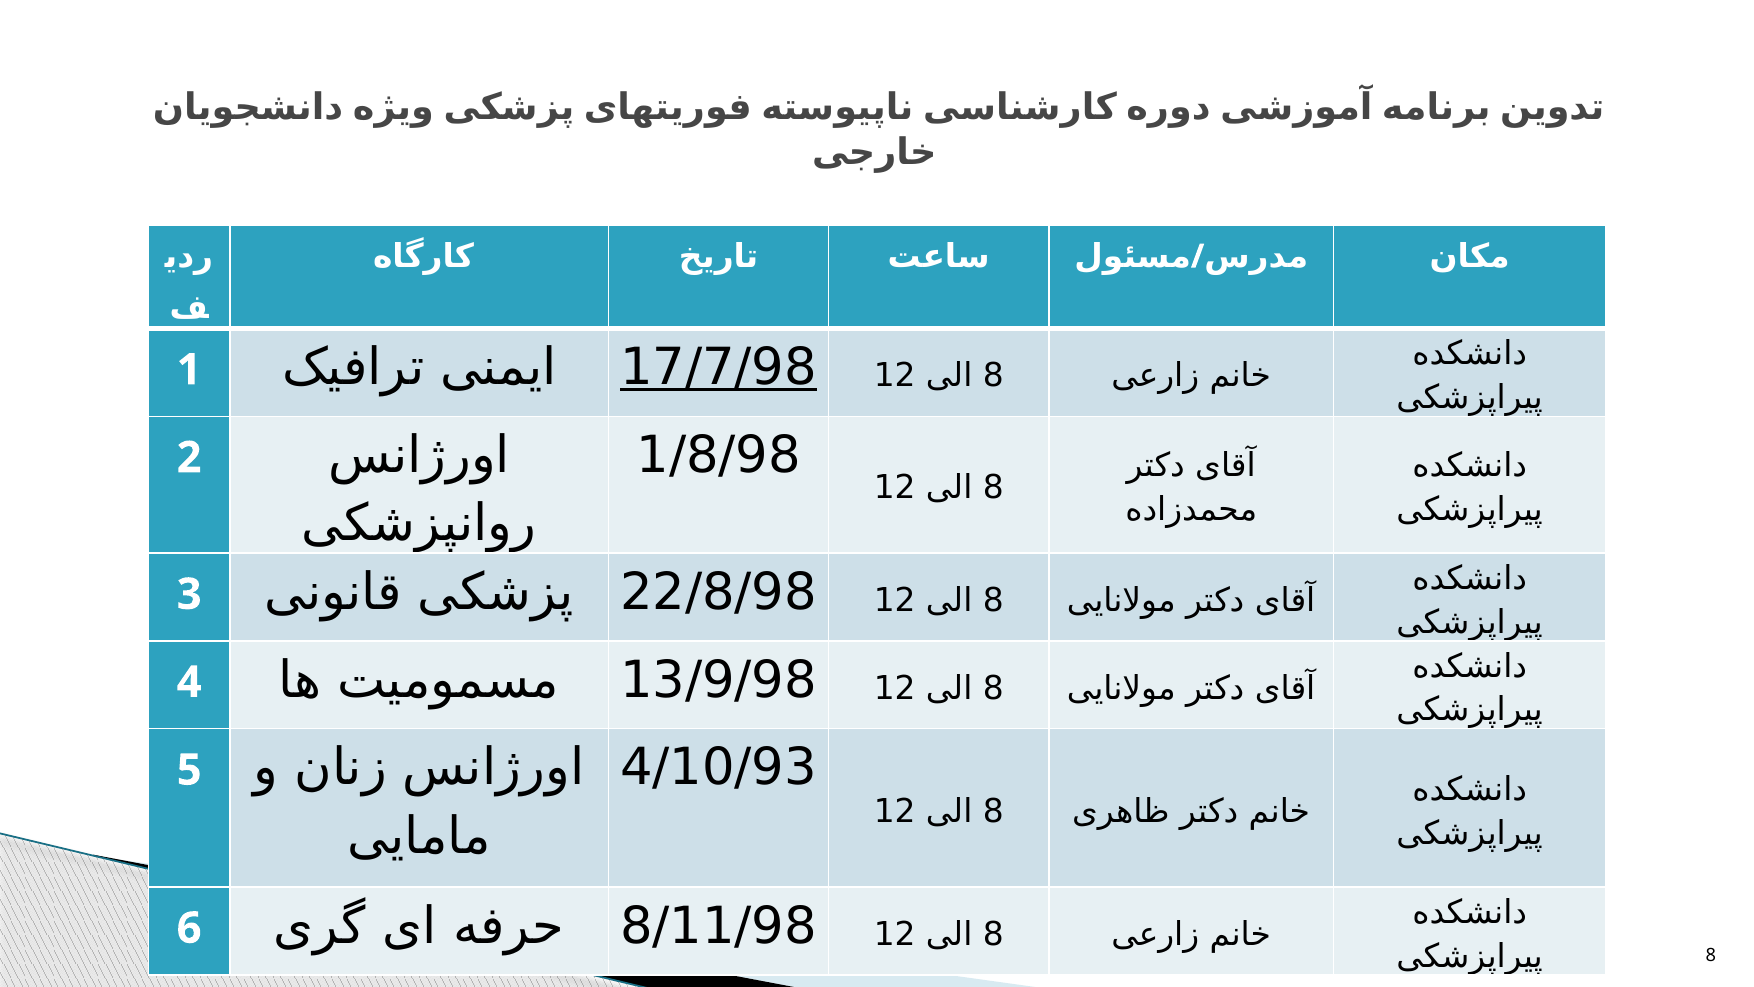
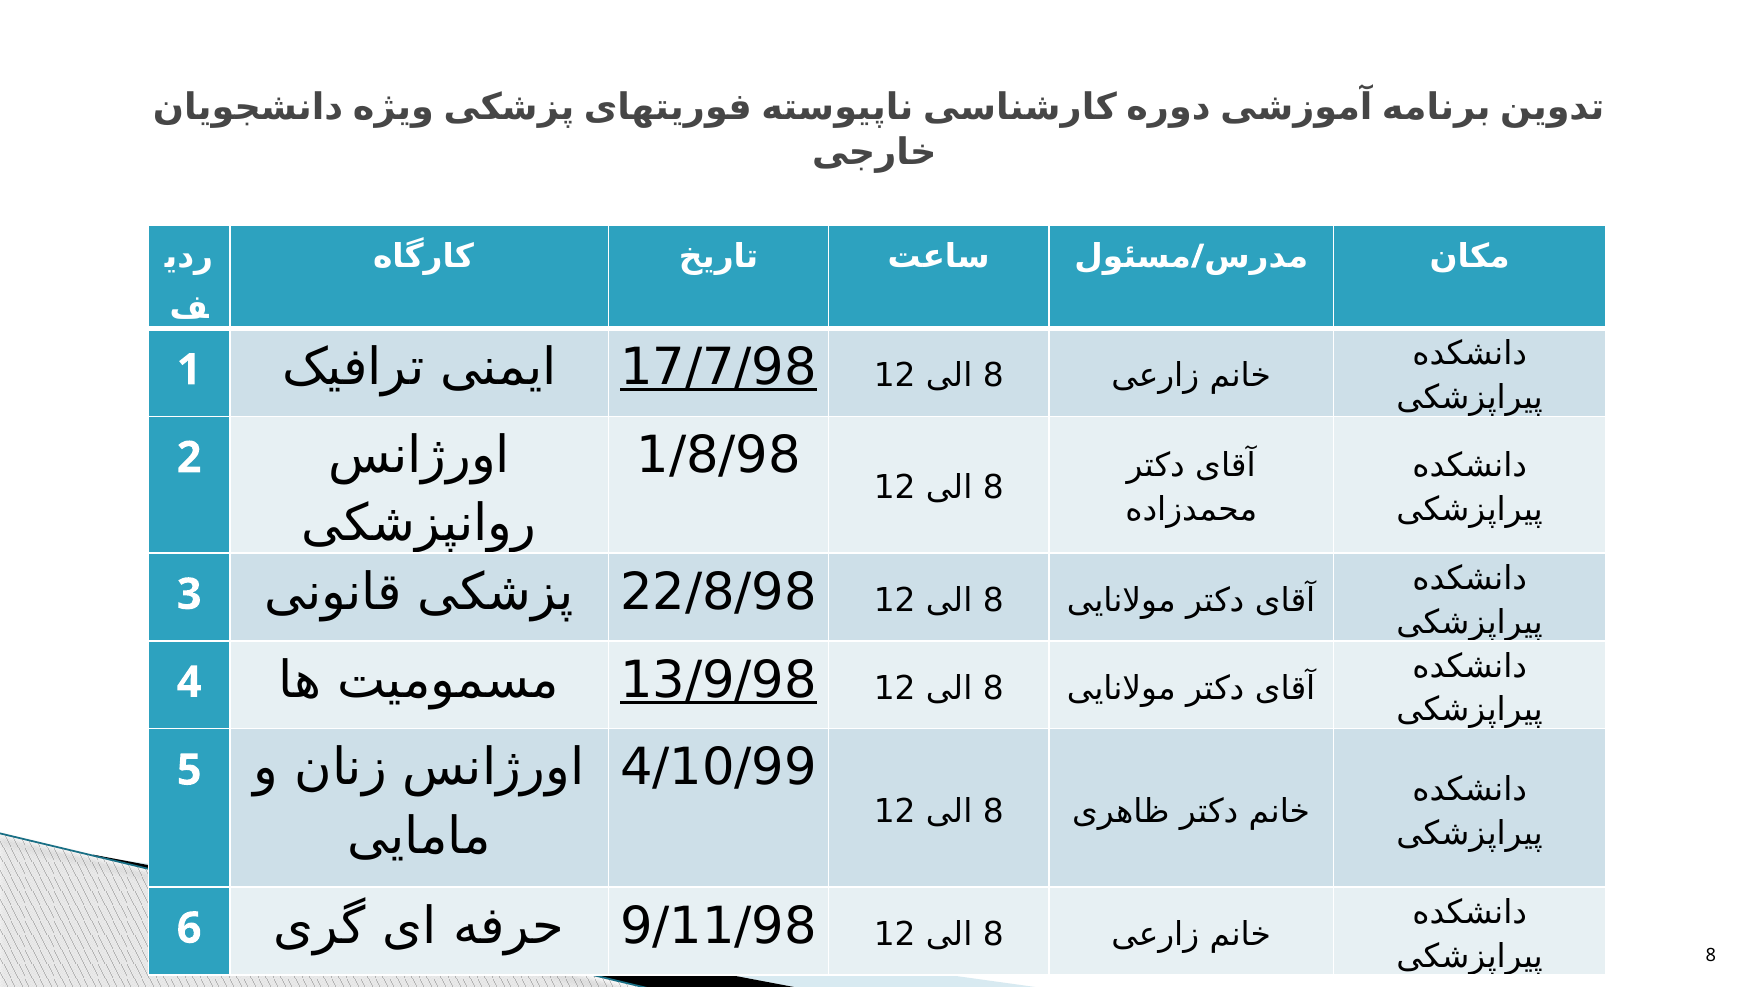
13/9/98 underline: none -> present (719, 680)
4/10/93: 4/10/93 -> 4/10/99 (719, 768)
8/11/98: 8/11/98 -> 9/11/98 (719, 926)
